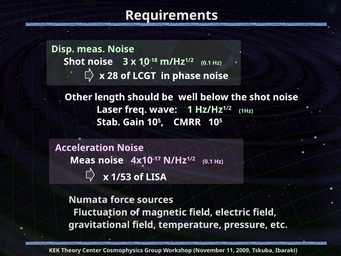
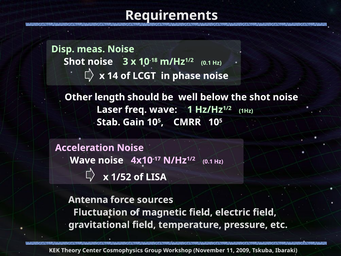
28: 28 -> 14 (113, 76)
Meas: Meas -> Wave (83, 160)
1/53: 1/53 -> 1/52 (121, 177)
Numata: Numata -> Antenna (88, 200)
